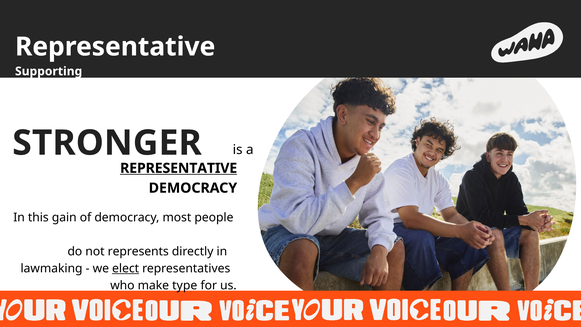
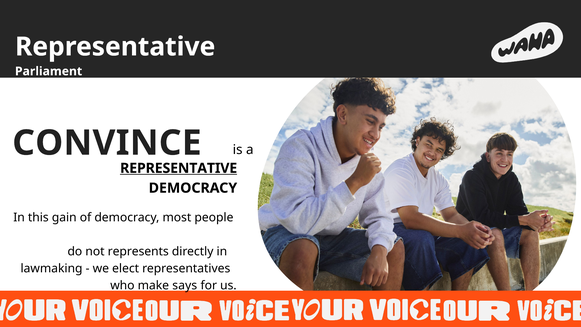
Supporting: Supporting -> Parliament (49, 71)
STRONGER: STRONGER -> CONVINCE (107, 143)
elect underline: present -> none (126, 268)
type: type -> says (185, 285)
